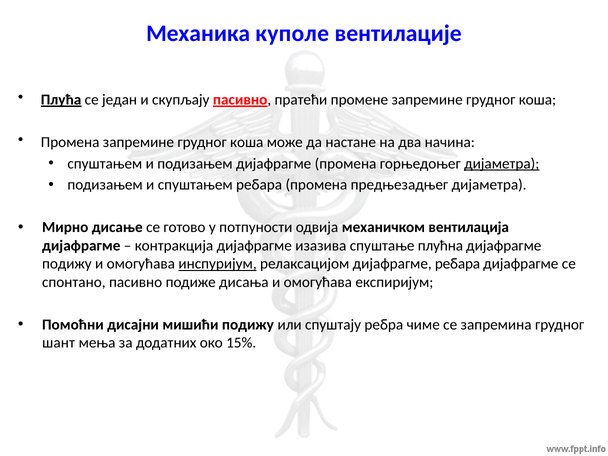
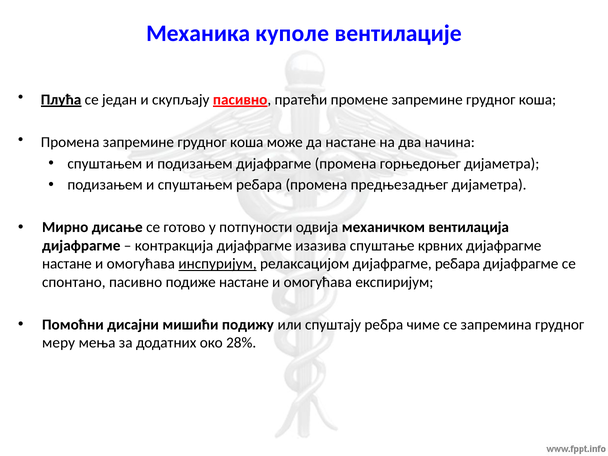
дијаметра underline: present -> none (502, 164)
плућна: плућна -> крвних (440, 246)
подижу: подижу -> настане (67, 264)
подиже дисања: дисања -> настане (244, 282)
шант: шант -> меру (59, 343)
15%: 15% -> 28% (241, 343)
